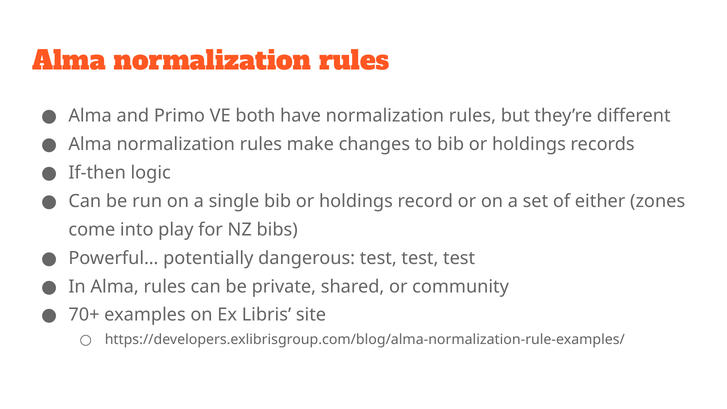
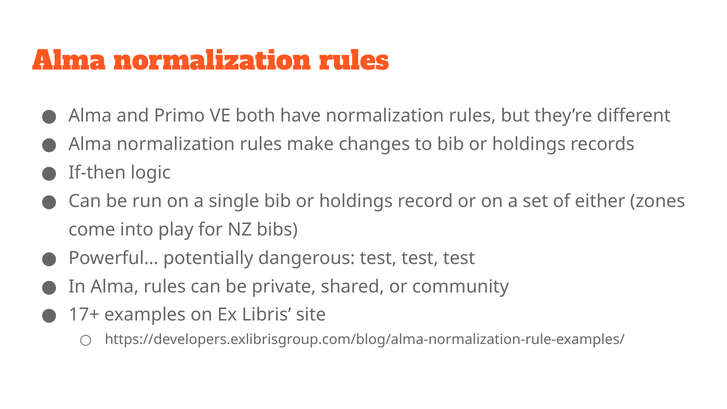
70+: 70+ -> 17+ (84, 315)
